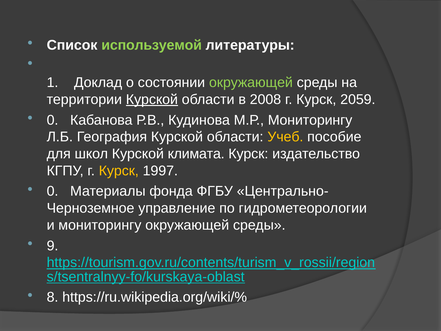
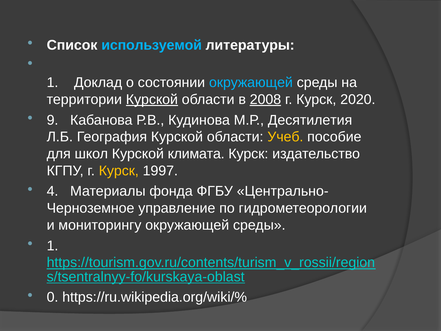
используемой colour: light green -> light blue (152, 45)
окружающей colour: light green -> light blue (251, 82)
2008 underline: none -> present (265, 99)
2059: 2059 -> 2020 (358, 99)
0: 0 -> 9 (53, 120)
М.Р Мониторингу: Мониторингу -> Десятилетия (310, 120)
0: 0 -> 4 (53, 191)
9: 9 -> 1 (53, 246)
8: 8 -> 0 (53, 297)
